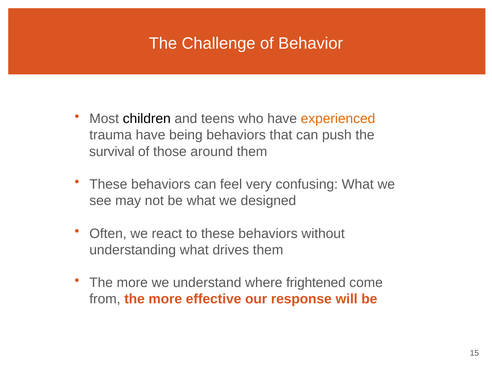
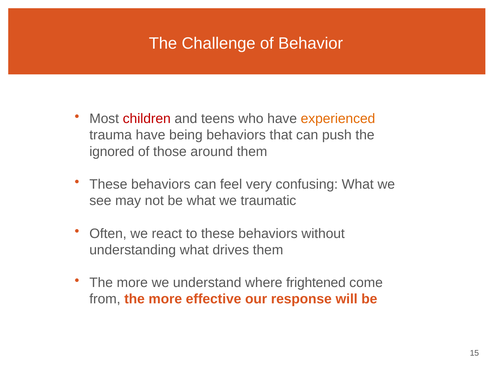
children colour: black -> red (147, 119)
survival: survival -> ignored (112, 152)
designed: designed -> traumatic (268, 201)
